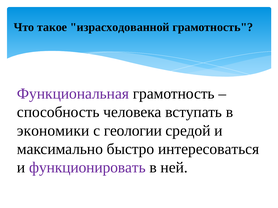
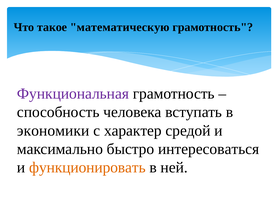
израсходованной: израсходованной -> математическую (120, 27)
геологии: геологии -> характер (133, 131)
функционировать colour: purple -> orange (87, 168)
